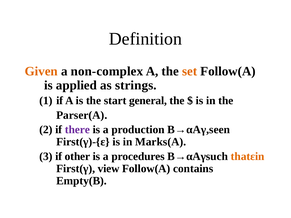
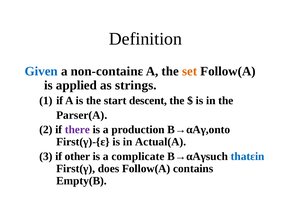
Given colour: orange -> blue (41, 71)
non-complex: non-complex -> non-containε (107, 71)
general: general -> descent (148, 101)
B→αAγ,seen: B→αAγ,seen -> B→αAγ,onto (199, 130)
Marks(A: Marks(A -> Actual(A (161, 142)
procedures: procedures -> complicate (138, 156)
thatεin colour: orange -> blue (248, 156)
view: view -> does (109, 169)
